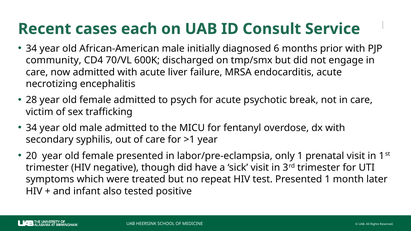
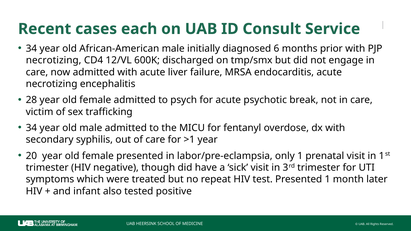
community: community -> necrotizing (54, 60)
70/VL: 70/VL -> 12/VL (119, 60)
